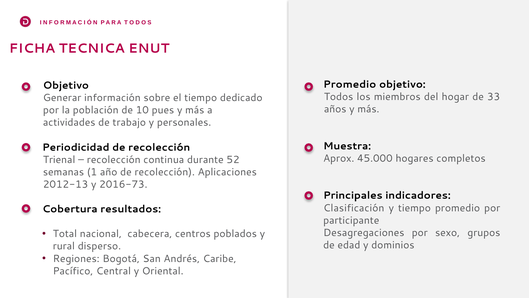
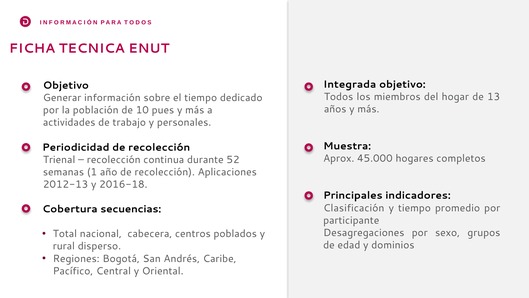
Promedio: Promedio -> Integrada (350, 84)
33: 33 -> 13 (494, 97)
2016-73: 2016-73 -> 2016-18 (123, 184)
resultados: resultados -> secuencias (131, 209)
